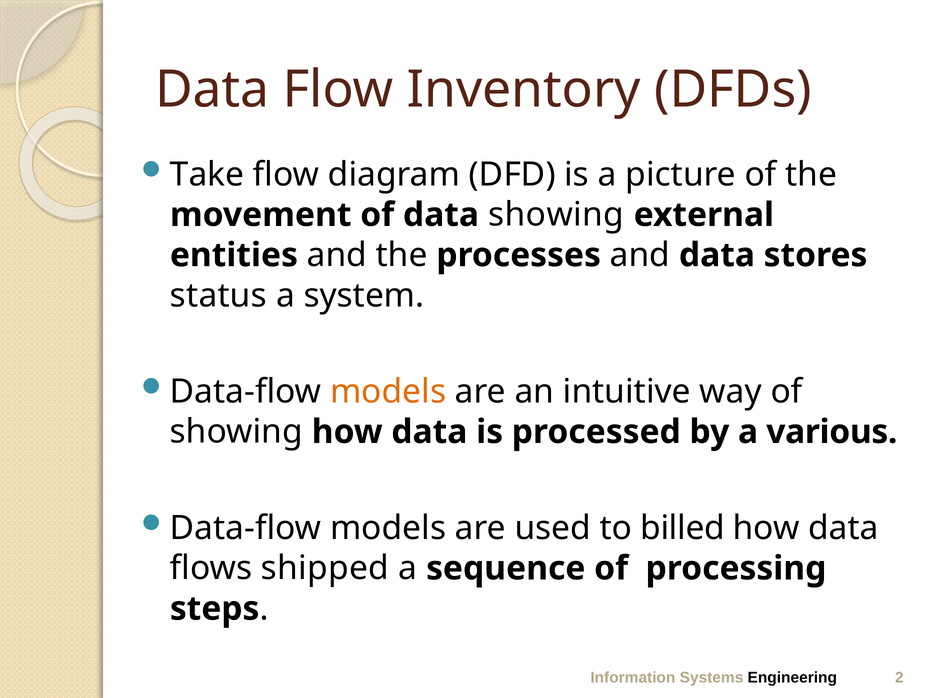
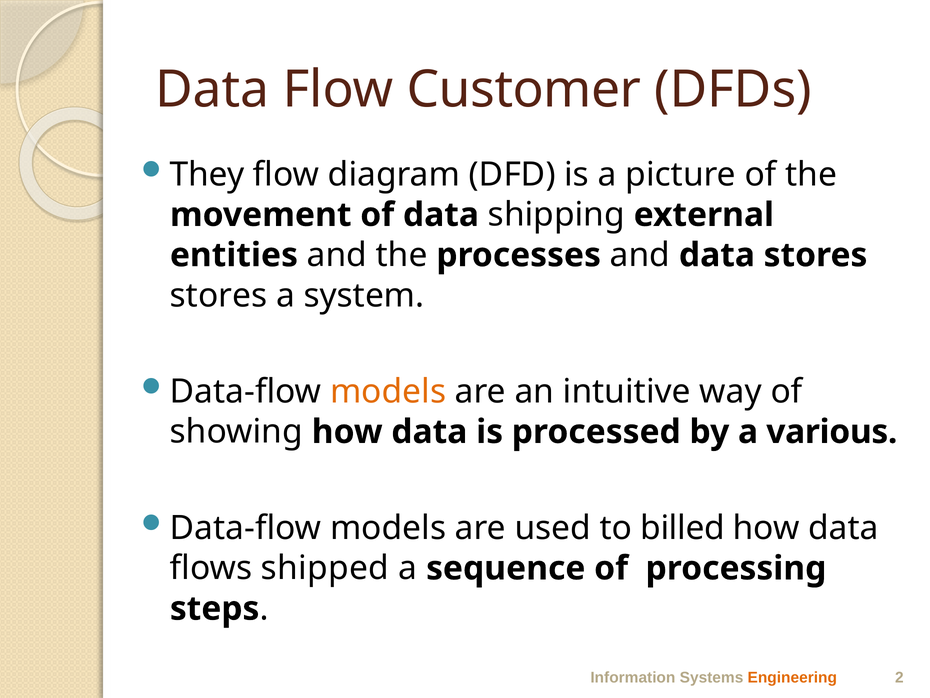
Inventory: Inventory -> Customer (524, 90)
Take: Take -> They (207, 174)
data showing: showing -> shipping (556, 215)
status: status -> stores (219, 295)
Engineering colour: black -> orange (792, 677)
